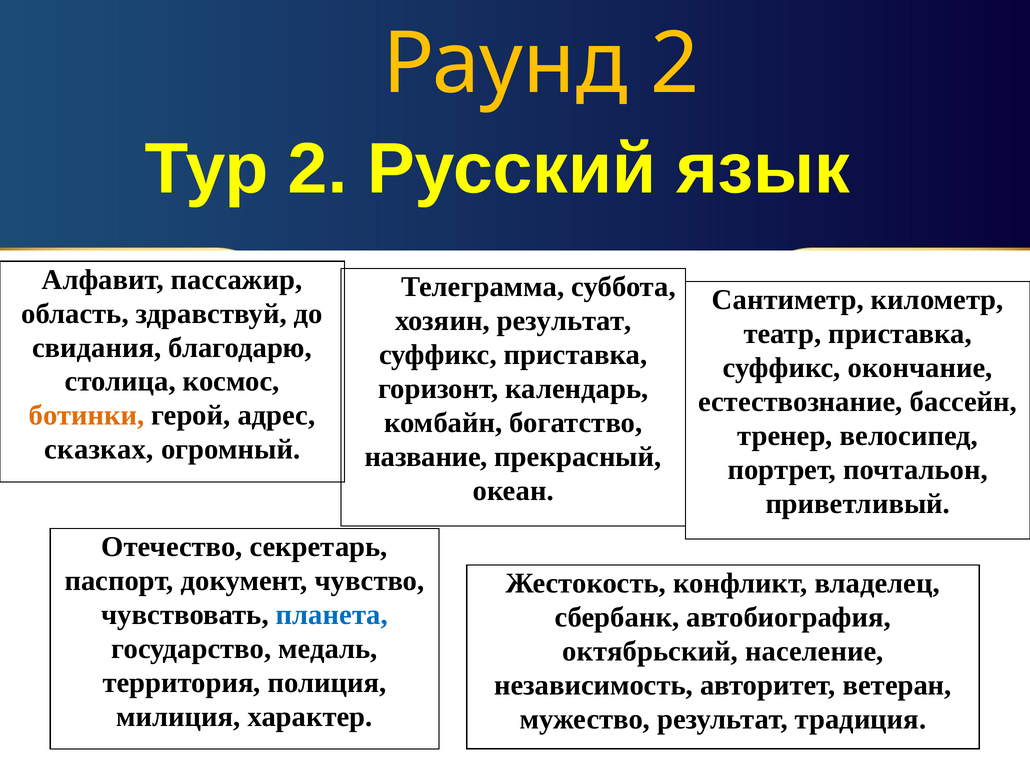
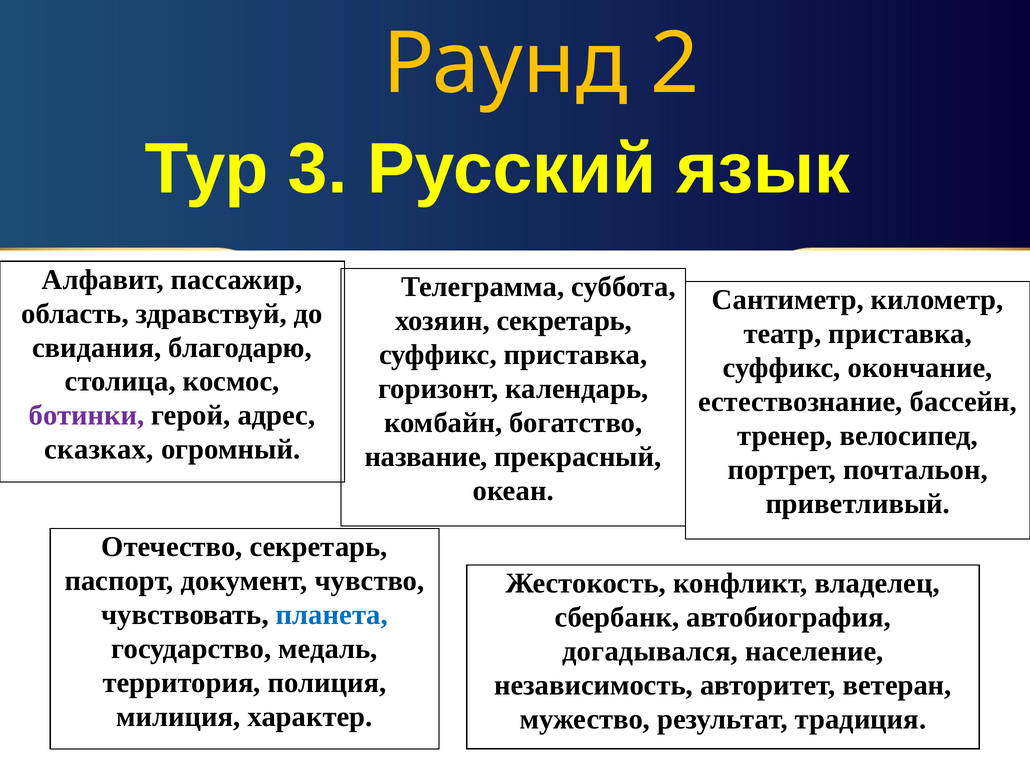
Тур 2: 2 -> 3 (318, 169)
хозяин результат: результат -> секретарь (564, 321)
ботинки colour: orange -> purple (87, 415)
октябрьский: октябрьский -> догадывался (650, 651)
